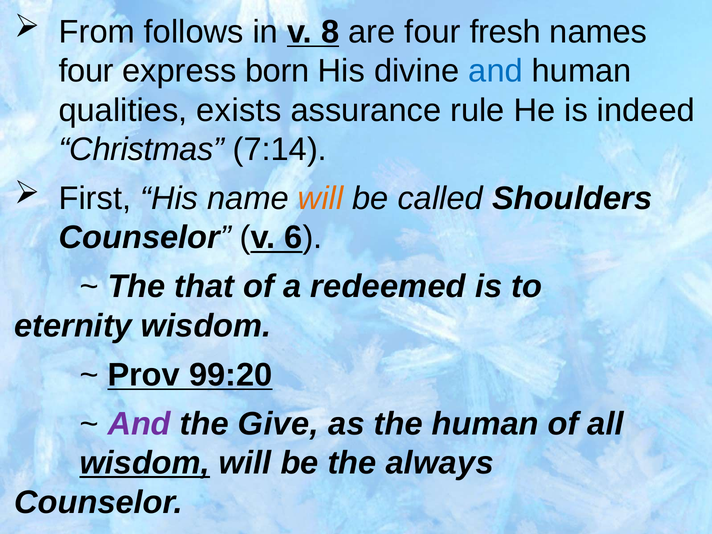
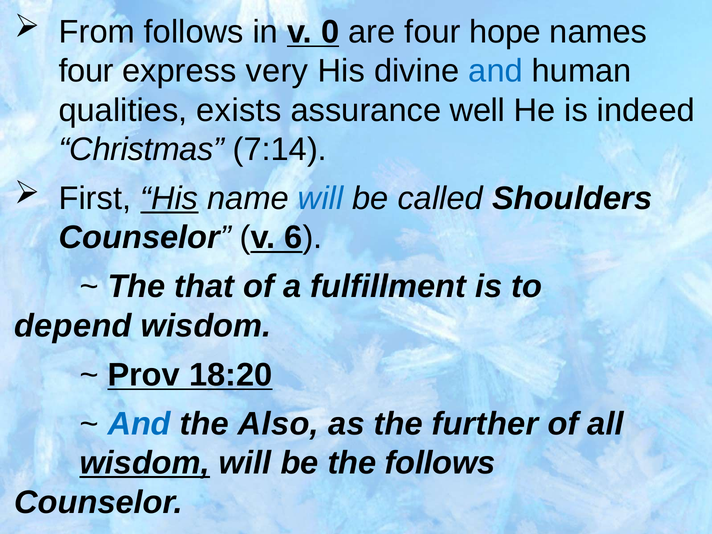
8: 8 -> 0 (330, 32)
fresh: fresh -> hope (505, 32)
born: born -> very (277, 71)
rule: rule -> well (478, 110)
His underline: none -> present (169, 198)
will colour: orange -> blue (321, 198)
redeemed: redeemed -> fulfillment (388, 287)
eternity: eternity -> depend (73, 326)
99:20: 99:20 -> 18:20 (231, 375)
And colour: purple -> blue (139, 424)
Give: Give -> Also (278, 424)
the human: human -> further (485, 424)
the always: always -> follows (440, 463)
